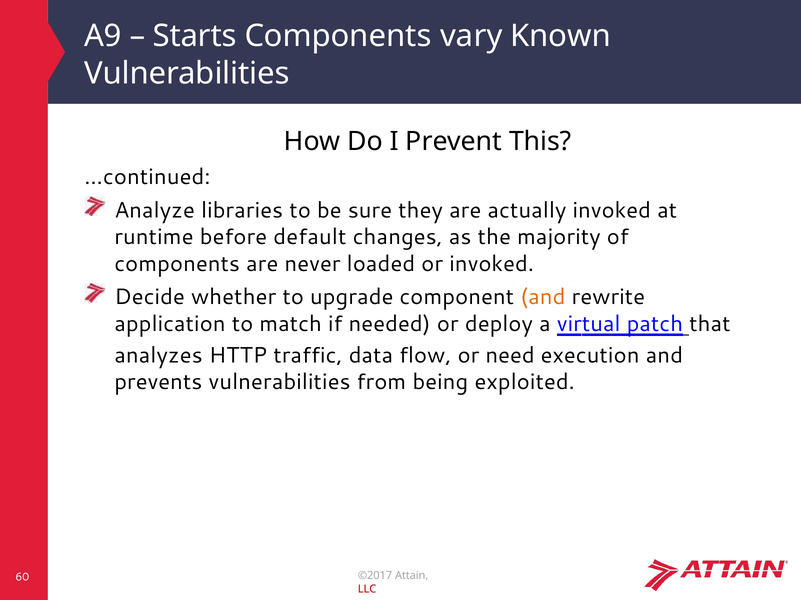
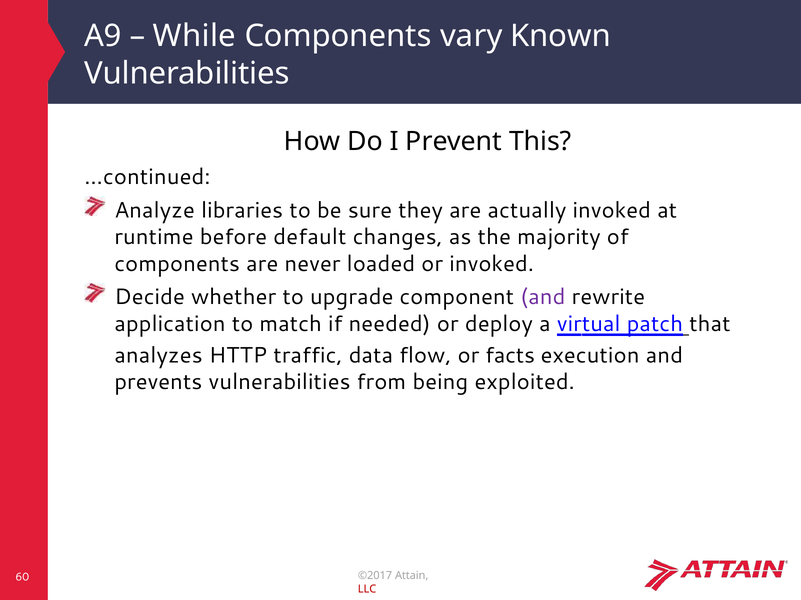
Starts: Starts -> While (194, 36)
and colour: orange -> purple (543, 297)
need: need -> facts (510, 356)
